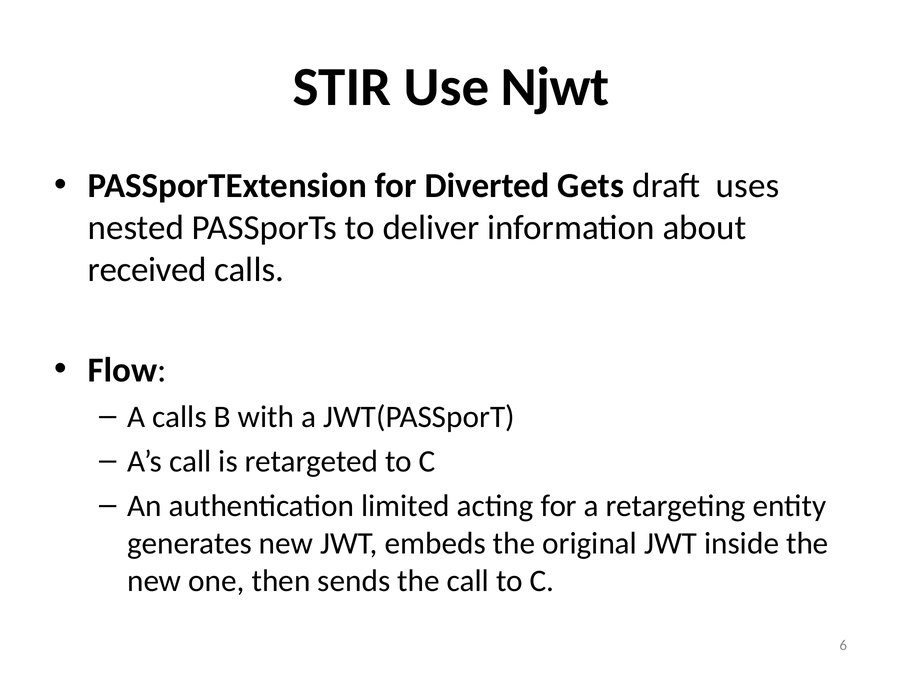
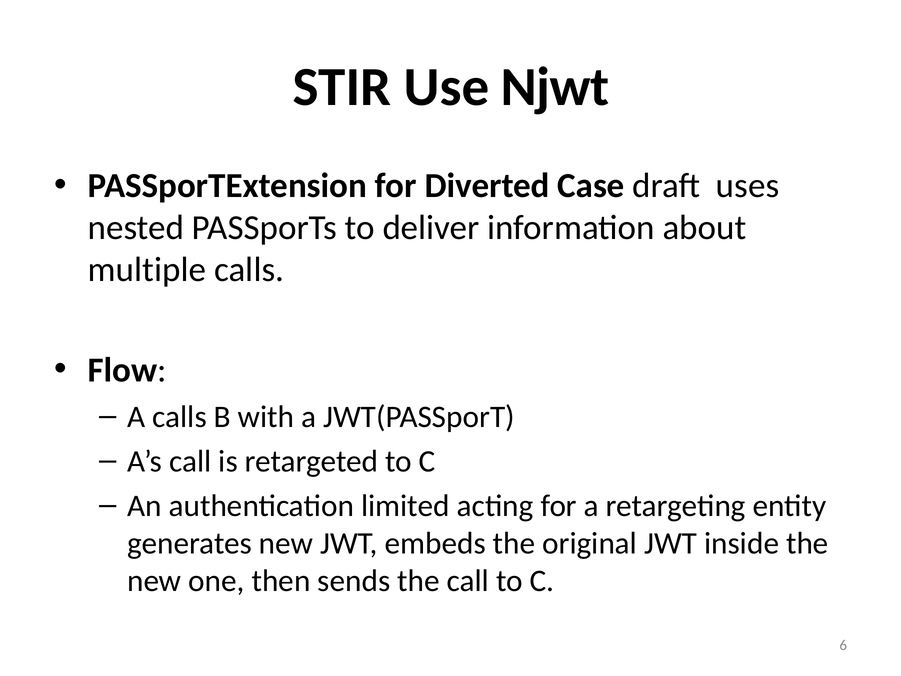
Gets: Gets -> Case (591, 186)
received: received -> multiple (147, 270)
